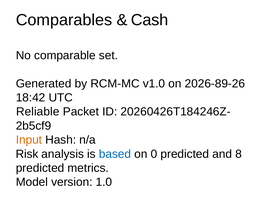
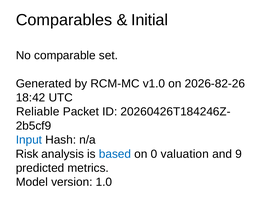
Cash: Cash -> Initial (150, 20)
2026-89-26: 2026-89-26 -> 2026-82-26 (215, 84)
Input colour: orange -> blue (29, 140)
0 predicted: predicted -> valuation (185, 155)
8: 8 -> 9 (239, 155)
